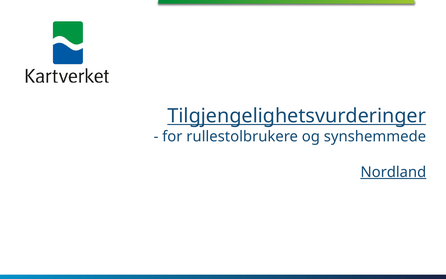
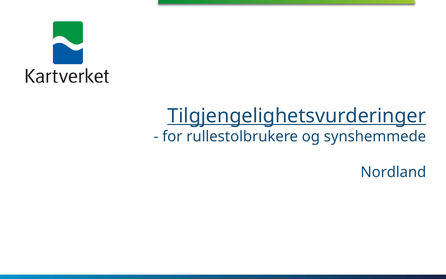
Nordland underline: present -> none (393, 172)
